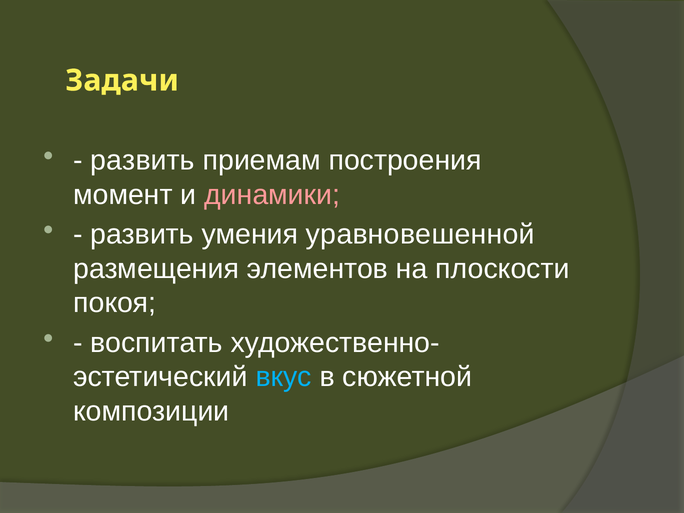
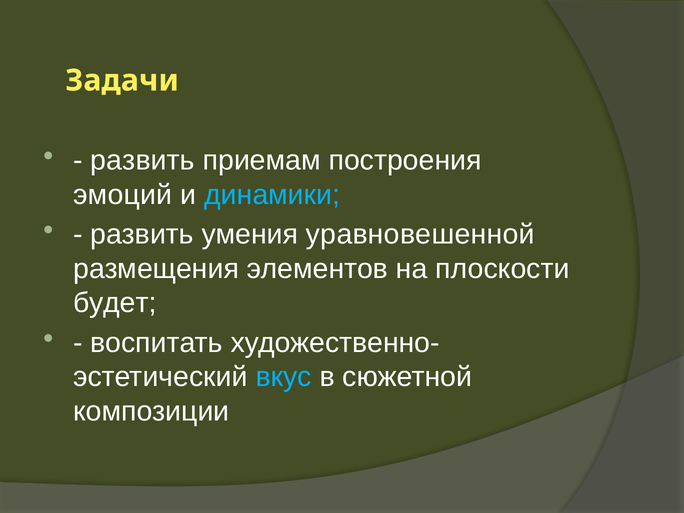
момент: момент -> эмоций (123, 195)
динамики colour: pink -> light blue (272, 195)
покоя: покоя -> будет (115, 303)
